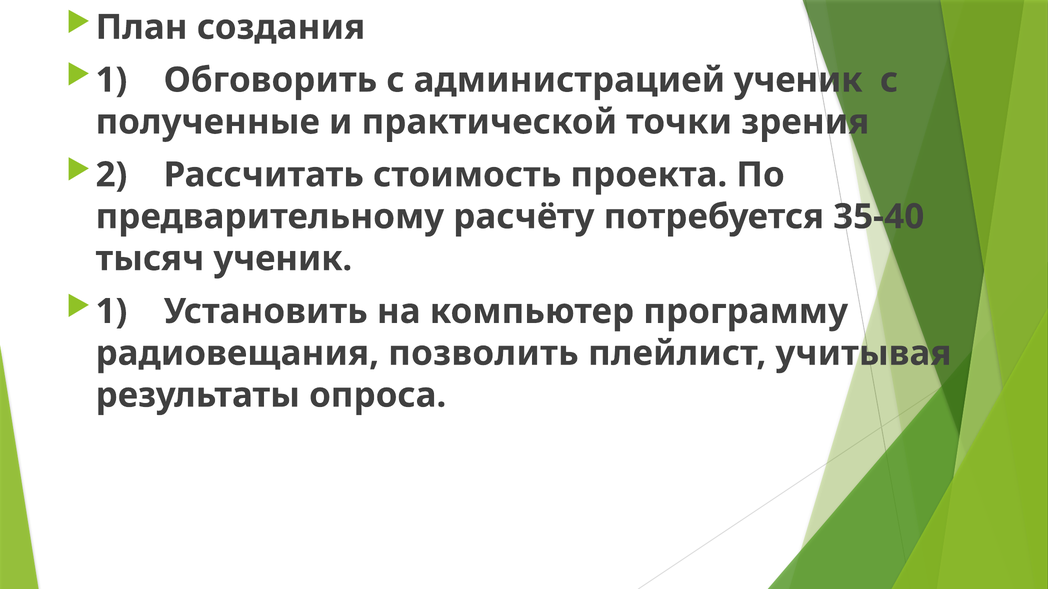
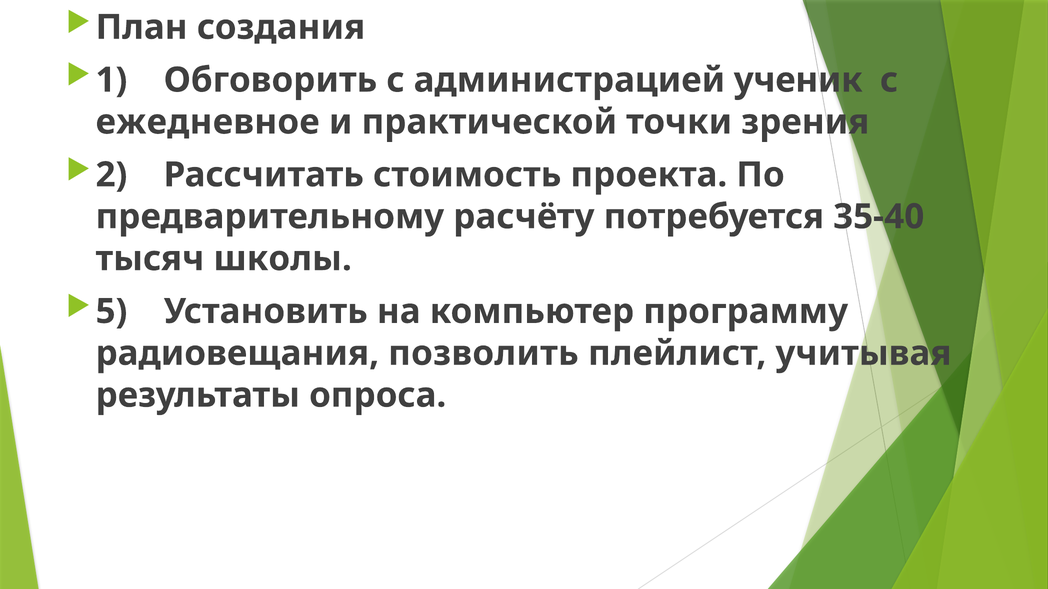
полученные: полученные -> ежедневное (208, 122)
тысяч ученик: ученик -> школы (283, 259)
1: 1 -> 5 (111, 312)
